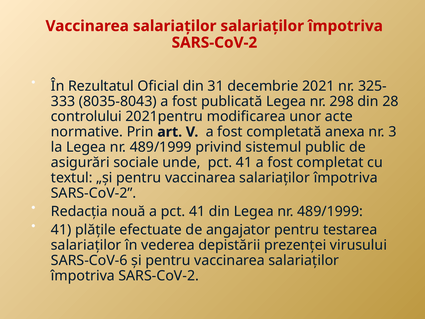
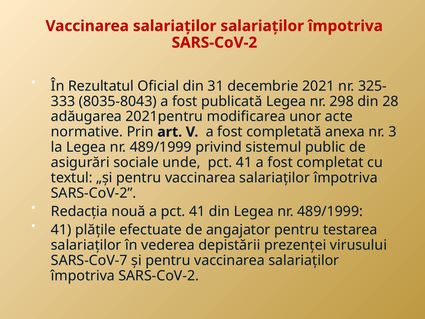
controlului: controlului -> adăugarea (86, 117)
SARS-CoV-6: SARS-CoV-6 -> SARS-CoV-7 (89, 260)
